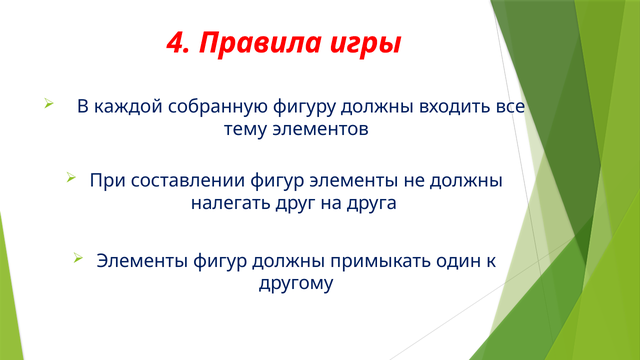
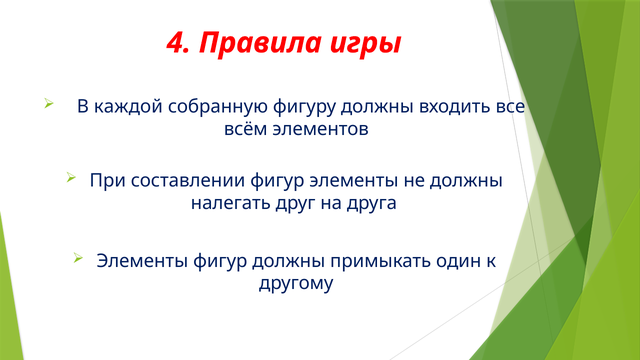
тему: тему -> всём (246, 129)
